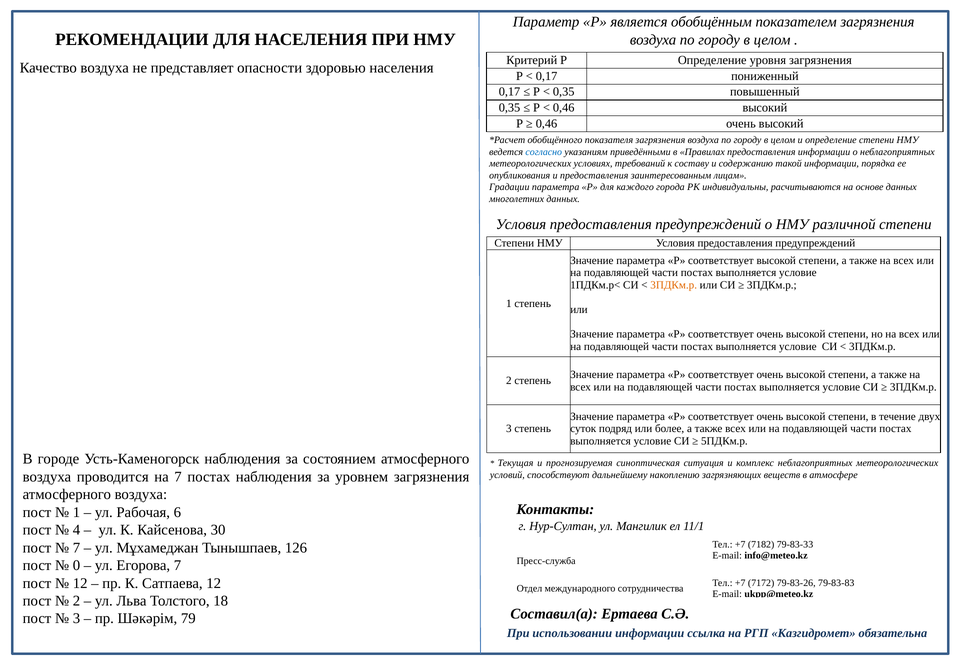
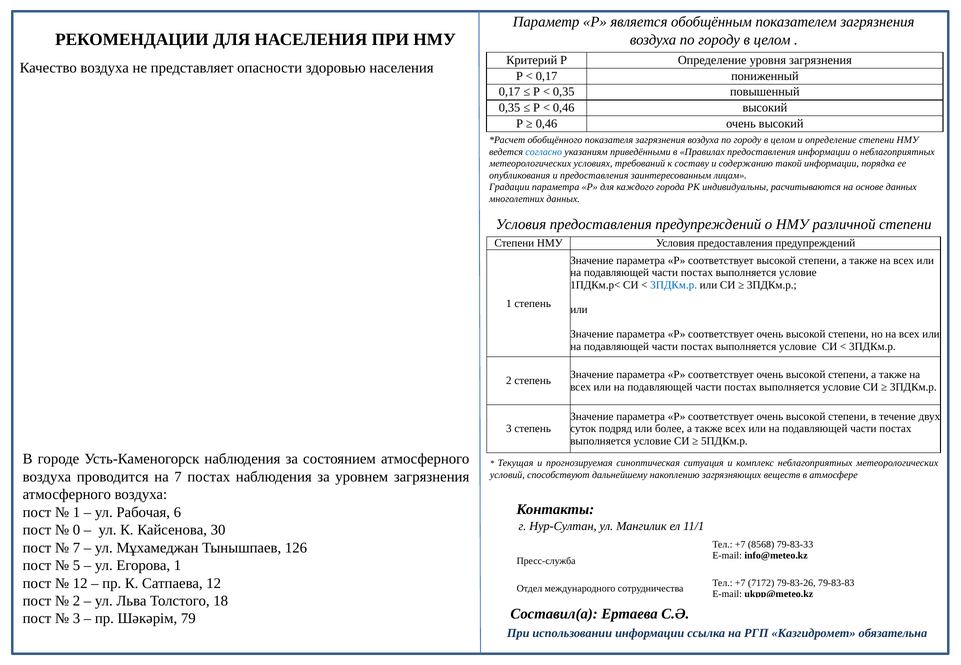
3ПДКм.р colour: orange -> blue (674, 285)
4: 4 -> 0 (76, 530)
7182: 7182 -> 8568 (761, 545)
0: 0 -> 5 (76, 566)
Егорова 7: 7 -> 1 (178, 566)
